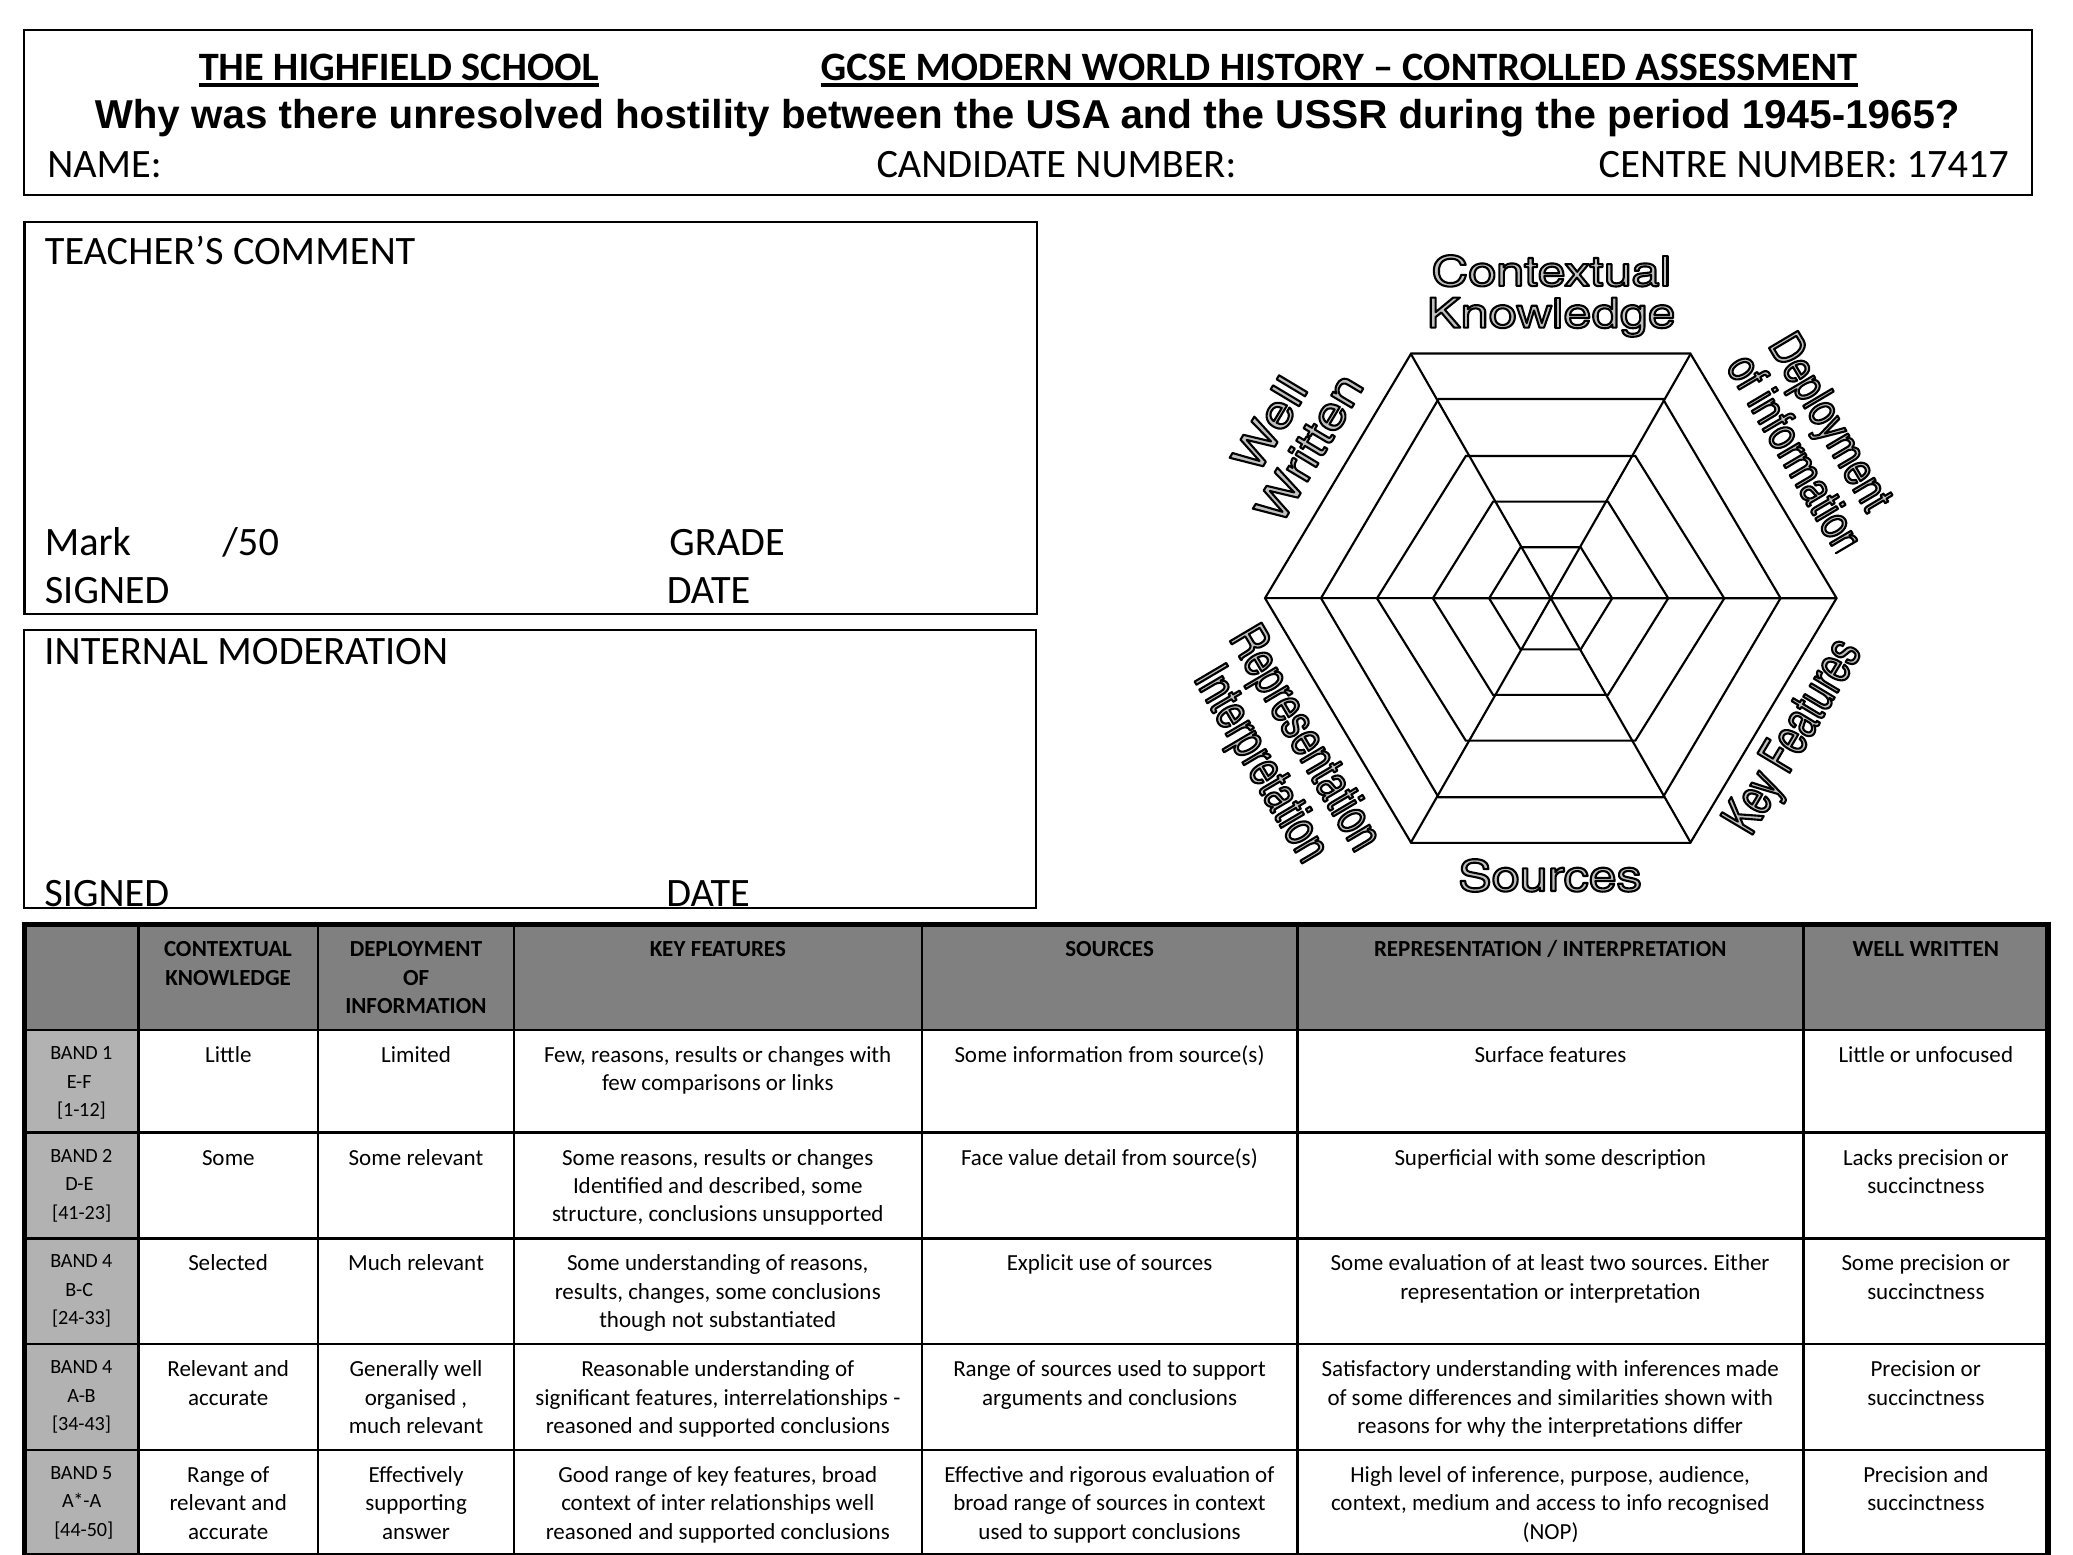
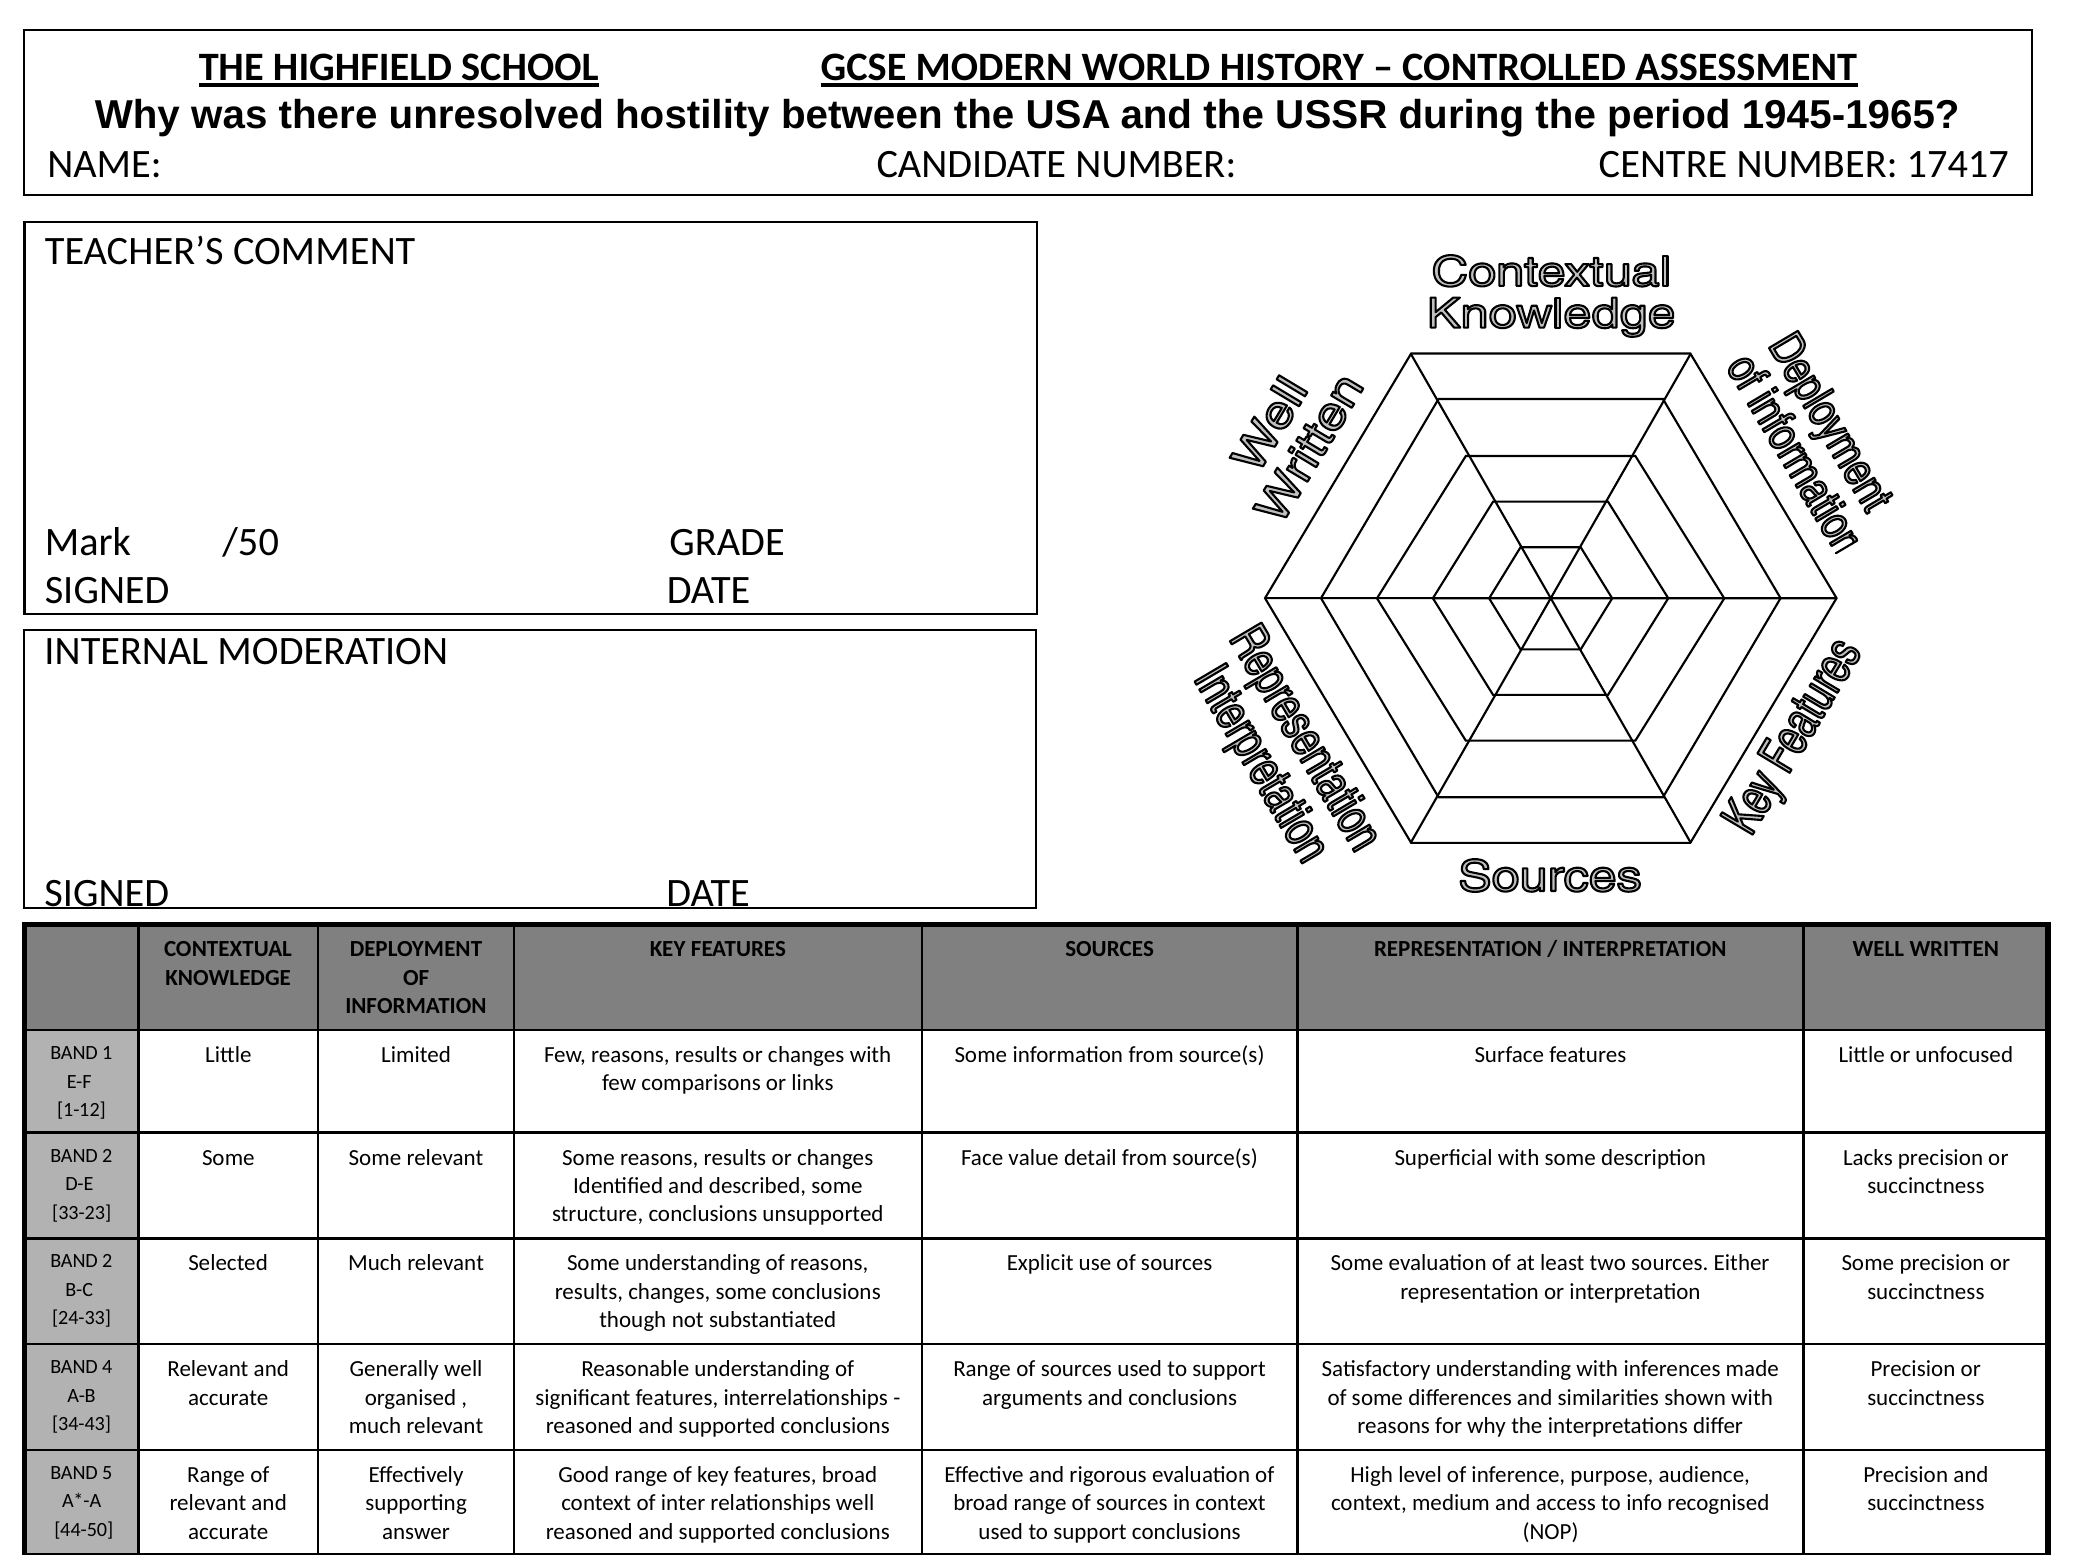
41-23: 41-23 -> 33-23 (82, 1212)
4: 4 -> 2 (107, 1261)
